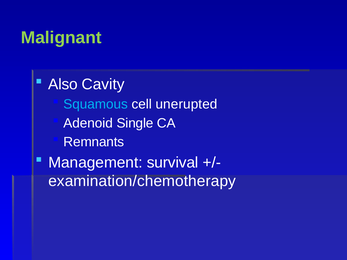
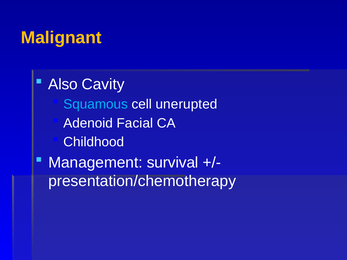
Malignant colour: light green -> yellow (61, 38)
Single: Single -> Facial (135, 123)
Remnants: Remnants -> Childhood (94, 142)
examination/chemotherapy: examination/chemotherapy -> presentation/chemotherapy (142, 181)
